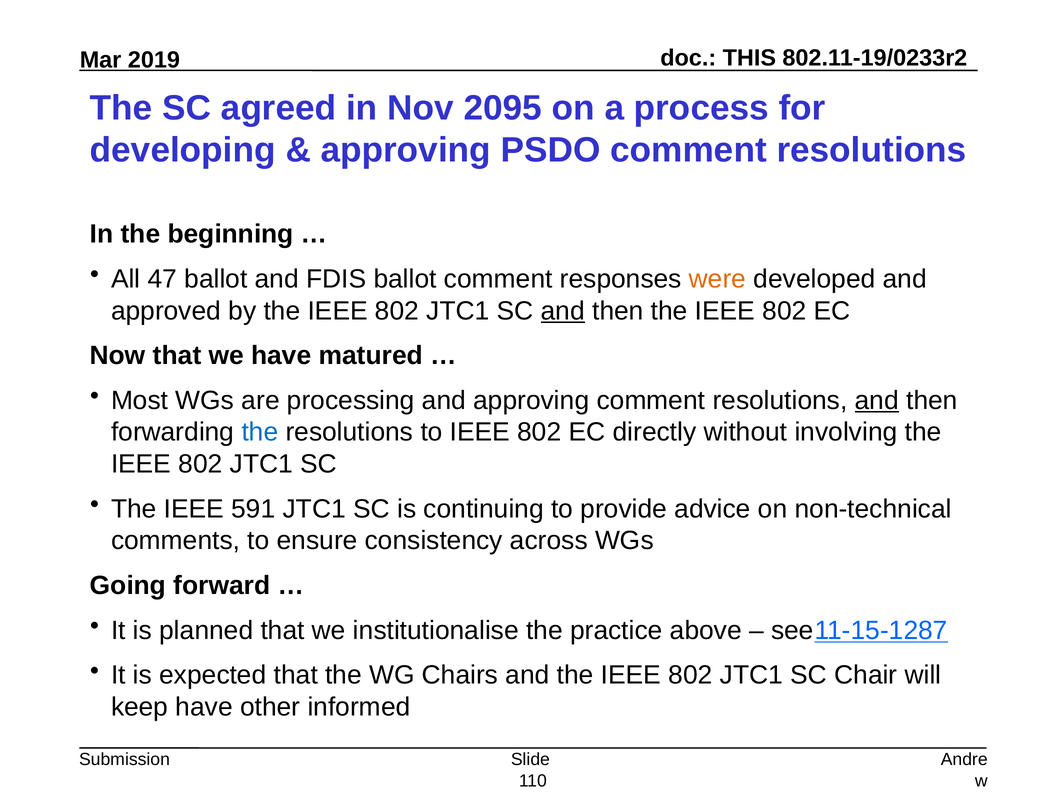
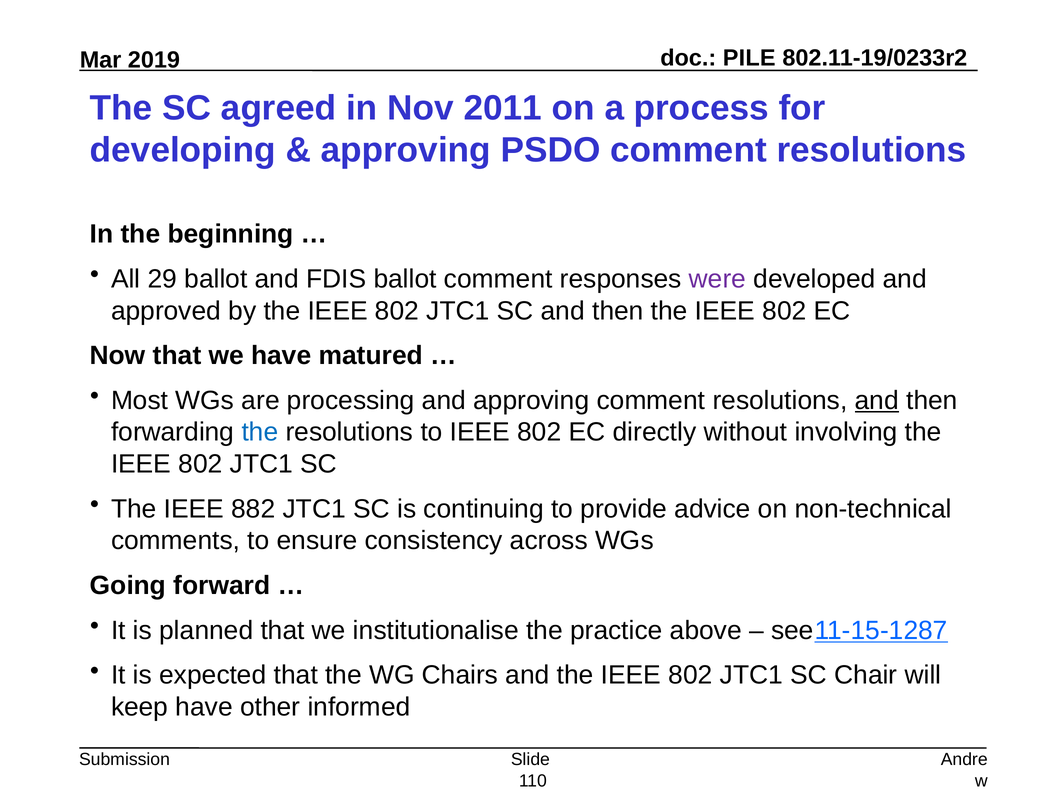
THIS: THIS -> PILE (749, 58)
2095: 2095 -> 2011 (503, 108)
47: 47 -> 29 (162, 279)
were colour: orange -> purple (718, 279)
and underline: present -> none (563, 311)
591: 591 -> 882 (253, 509)
